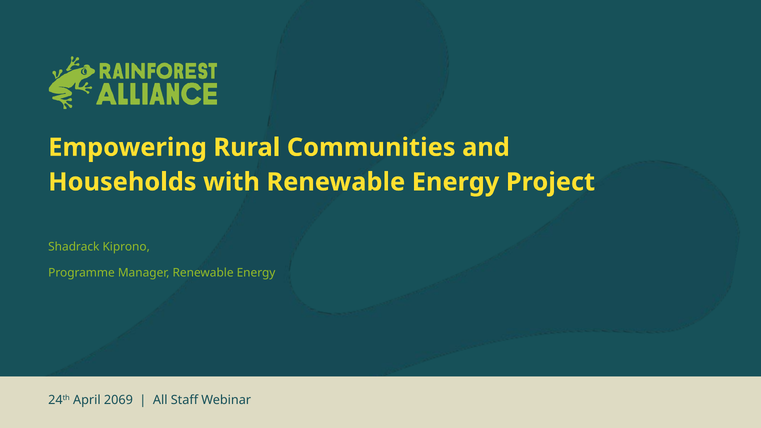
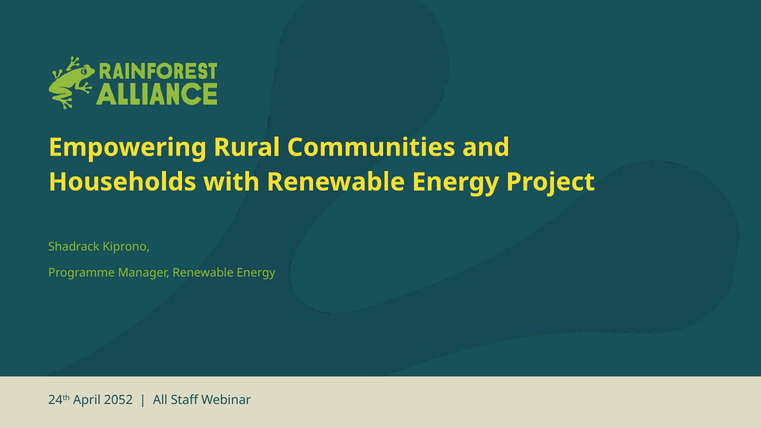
2069: 2069 -> 2052 (118, 400)
